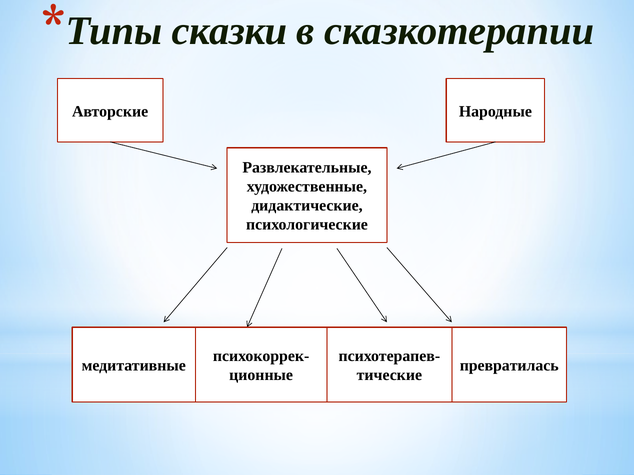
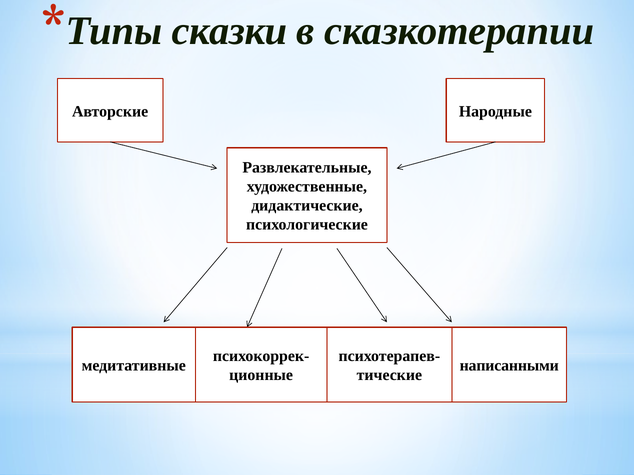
превратилась: превратилась -> написанными (509, 366)
